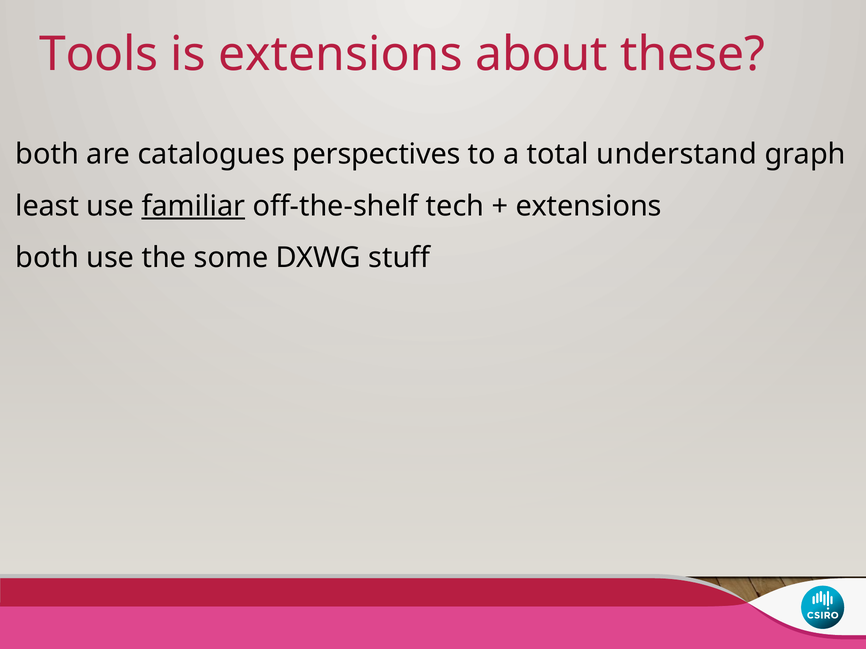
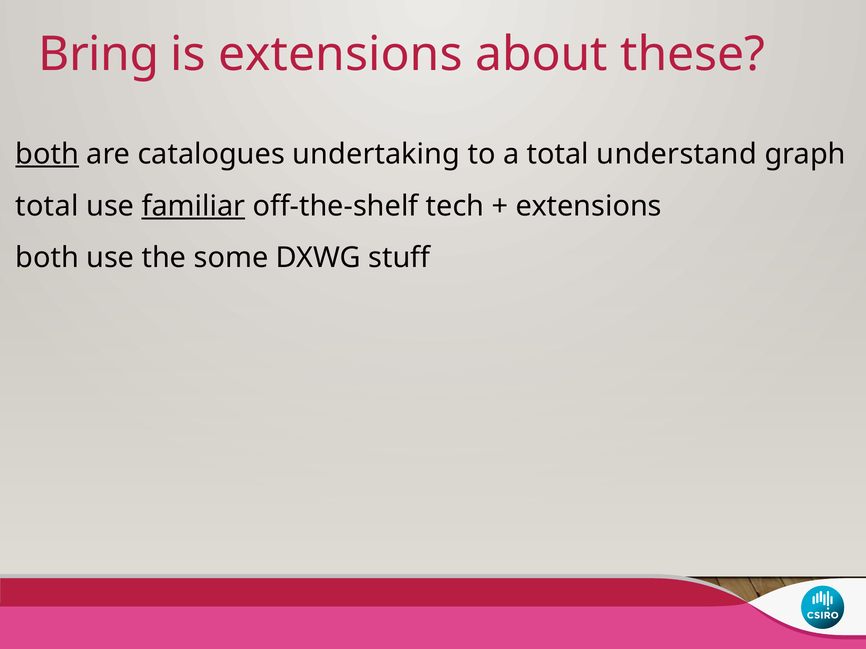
Tools: Tools -> Bring (99, 54)
both underline: none -> present (47, 154)
perspectives: perspectives -> undertaking (376, 154)
least: least -> total (47, 206)
